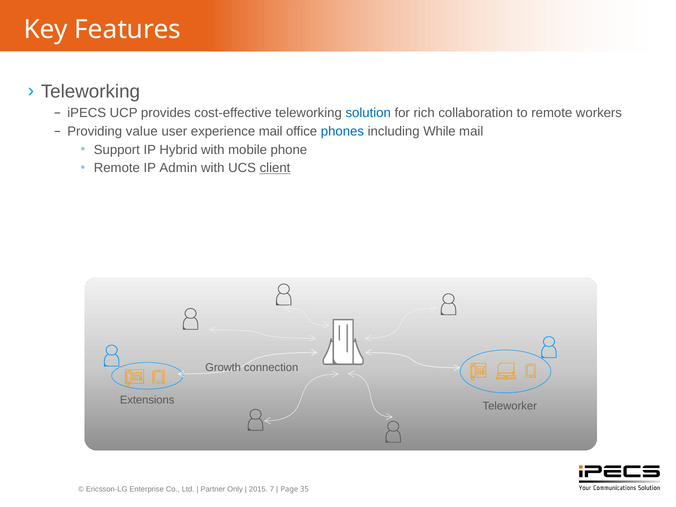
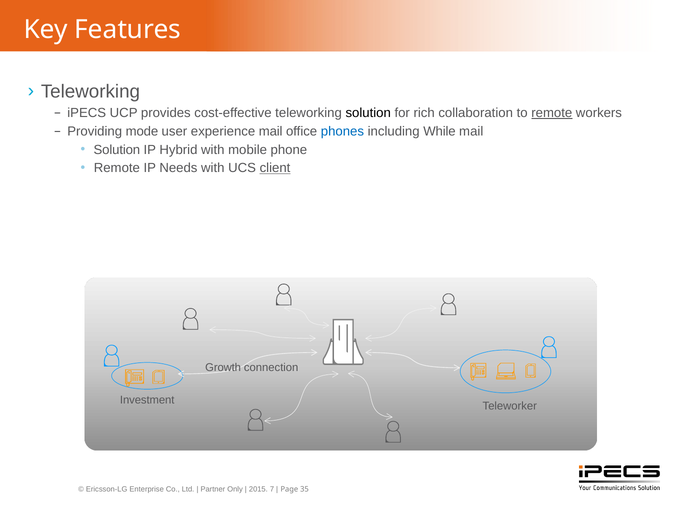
solution colour: blue -> black (368, 113)
remote underline: none -> present (552, 113)
value: value -> mode (142, 131)
Support: Support -> Solution (117, 150)
Admin: Admin -> Needs (178, 168)
Extensions: Extensions -> Investment (147, 400)
